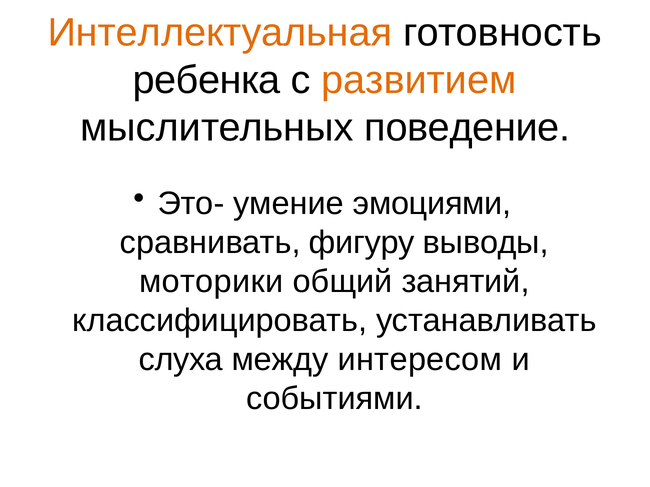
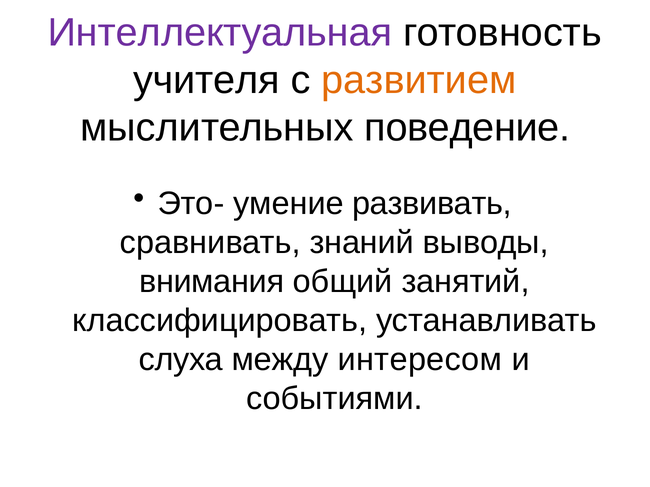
Интеллектуальная colour: orange -> purple (220, 33)
ребенка: ребенка -> учителя (206, 80)
эмоциями: эмоциями -> развивать (432, 204)
фигуру: фигуру -> знаний (362, 243)
моторики: моторики -> внимания (212, 282)
